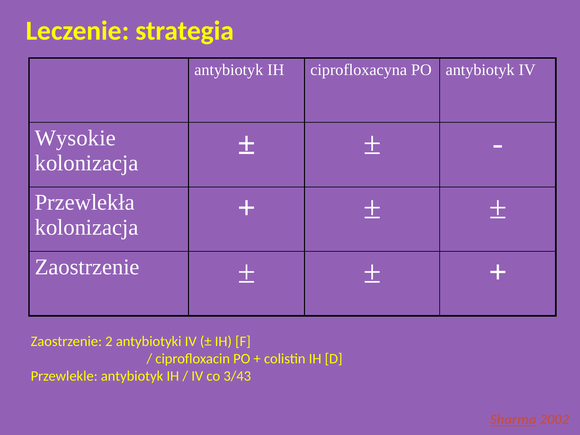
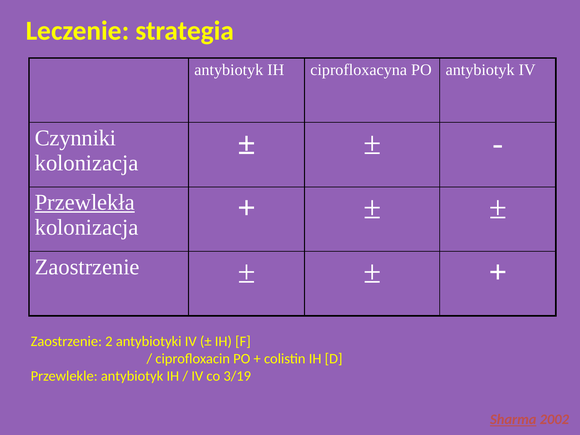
Wysokie: Wysokie -> Czynniki (75, 138)
Przewlekła underline: none -> present (85, 202)
3/43: 3/43 -> 3/19 (237, 376)
